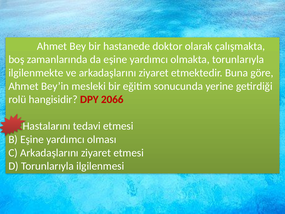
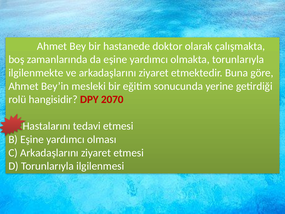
2066: 2066 -> 2070 (112, 99)
